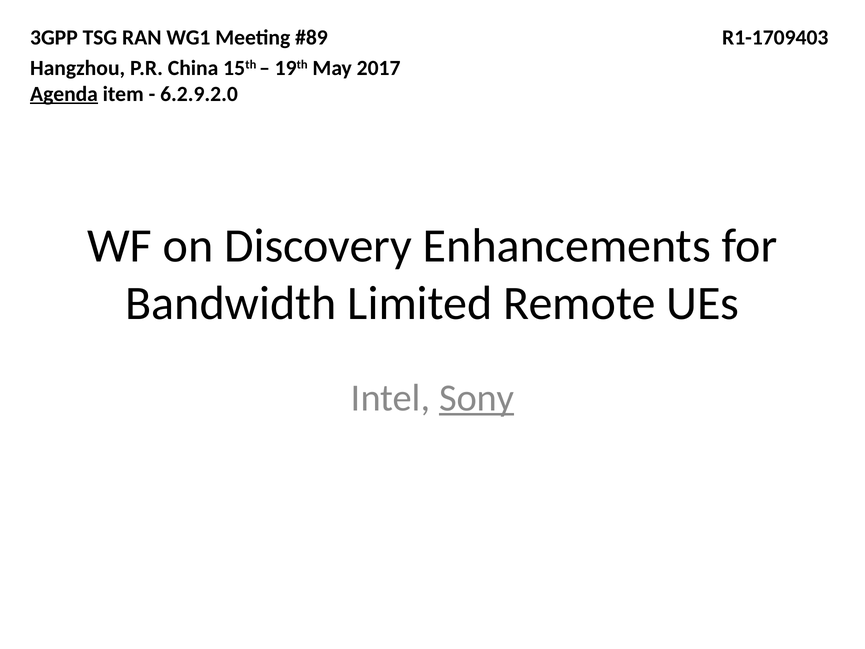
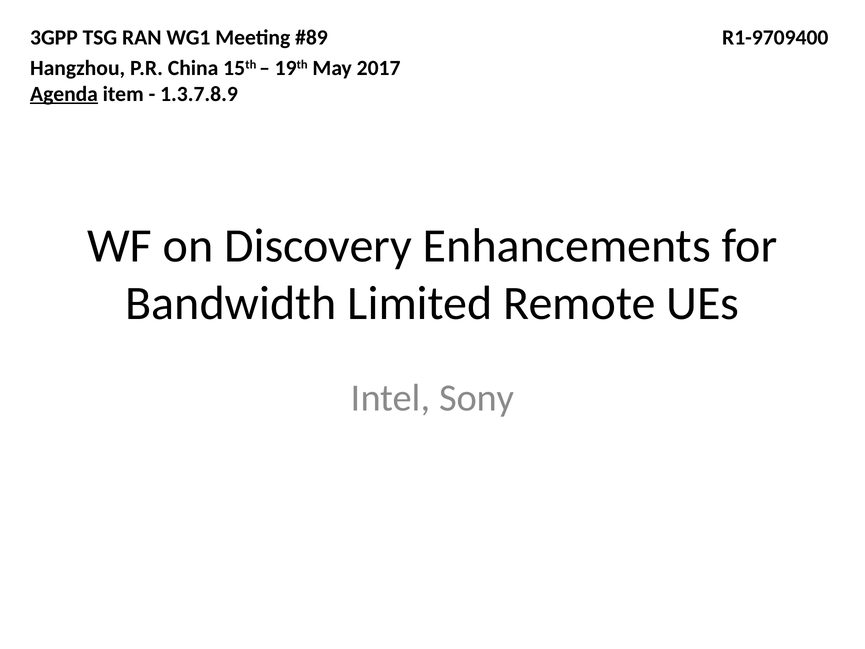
R1-1709403: R1-1709403 -> R1-9709400 (775, 38)
6.2.9.2.0: 6.2.9.2.0 -> 1.3.7.8.9 (199, 94)
Sony underline: present -> none (477, 398)
